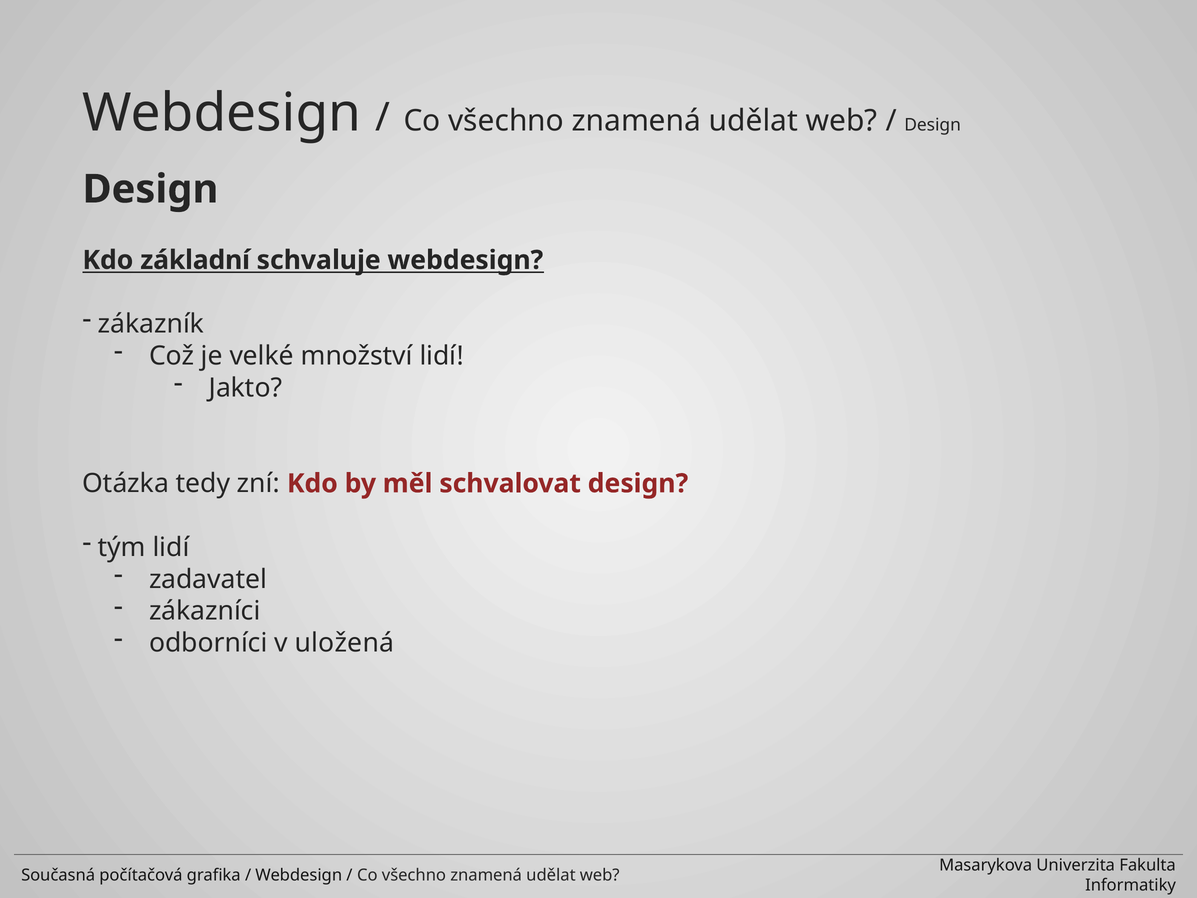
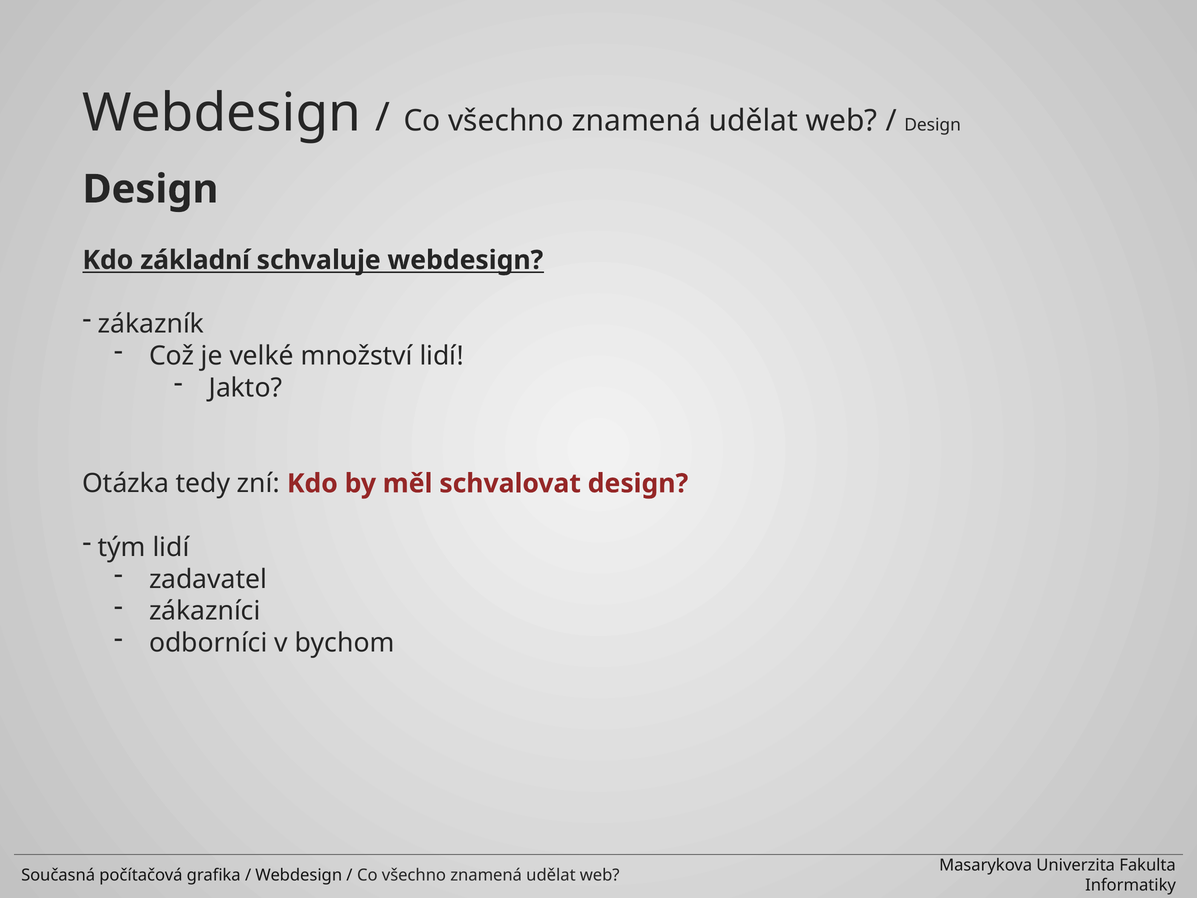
uložená: uložená -> bychom (345, 643)
